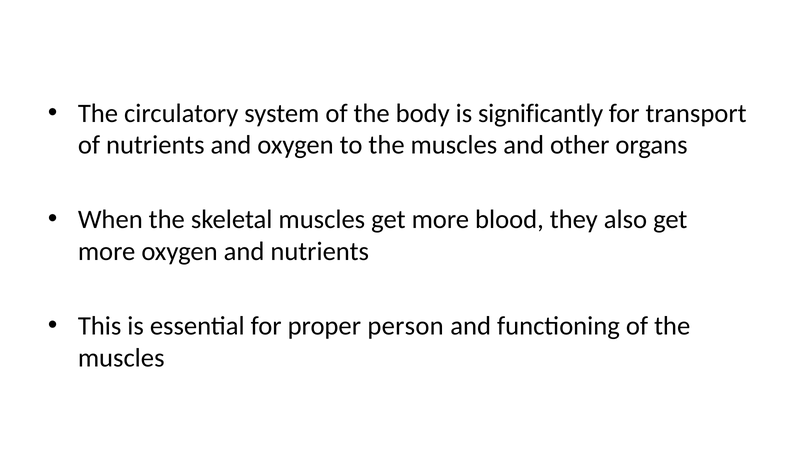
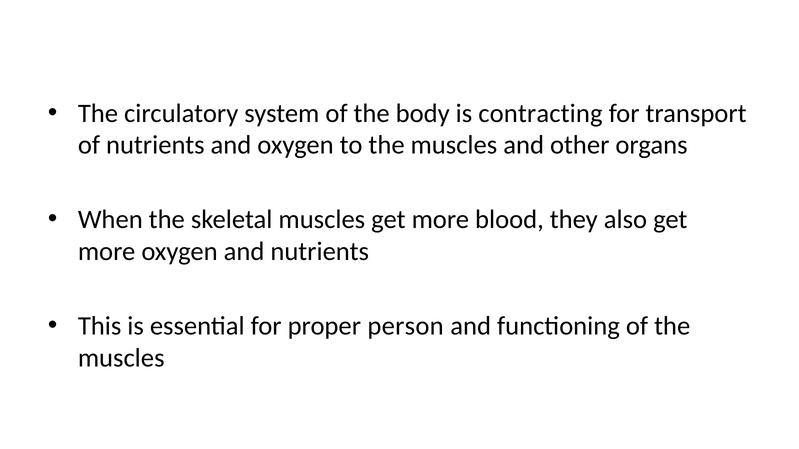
significantly: significantly -> contracting (540, 113)
